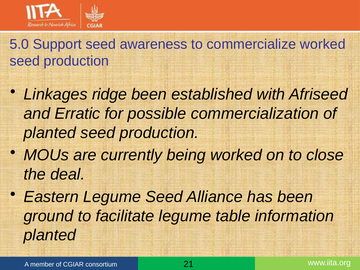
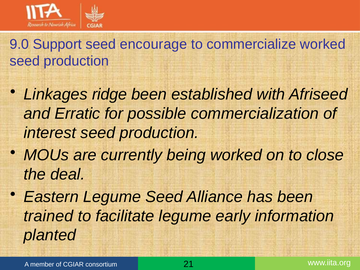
5.0: 5.0 -> 9.0 (19, 44)
awareness: awareness -> encourage (154, 44)
planted: planted -> interest (50, 133)
ground: ground -> trained (48, 216)
table: table -> early (233, 216)
